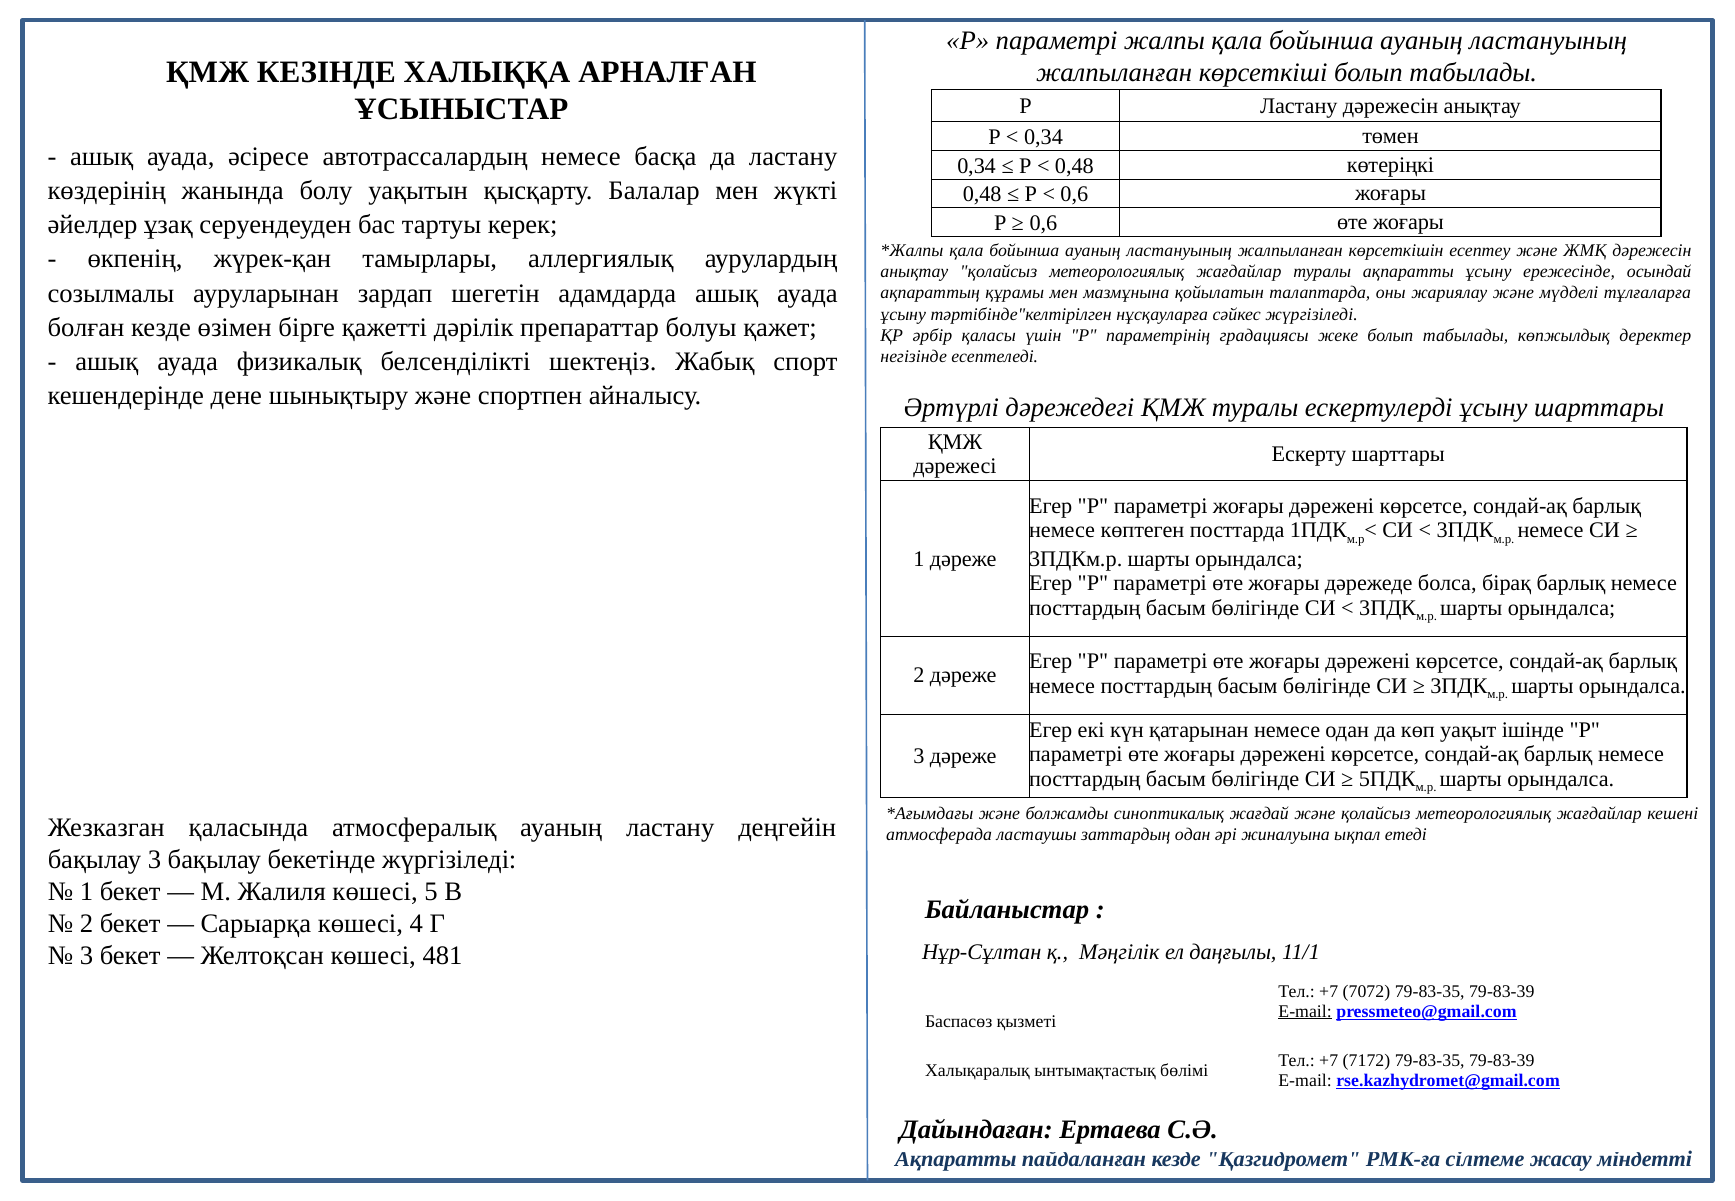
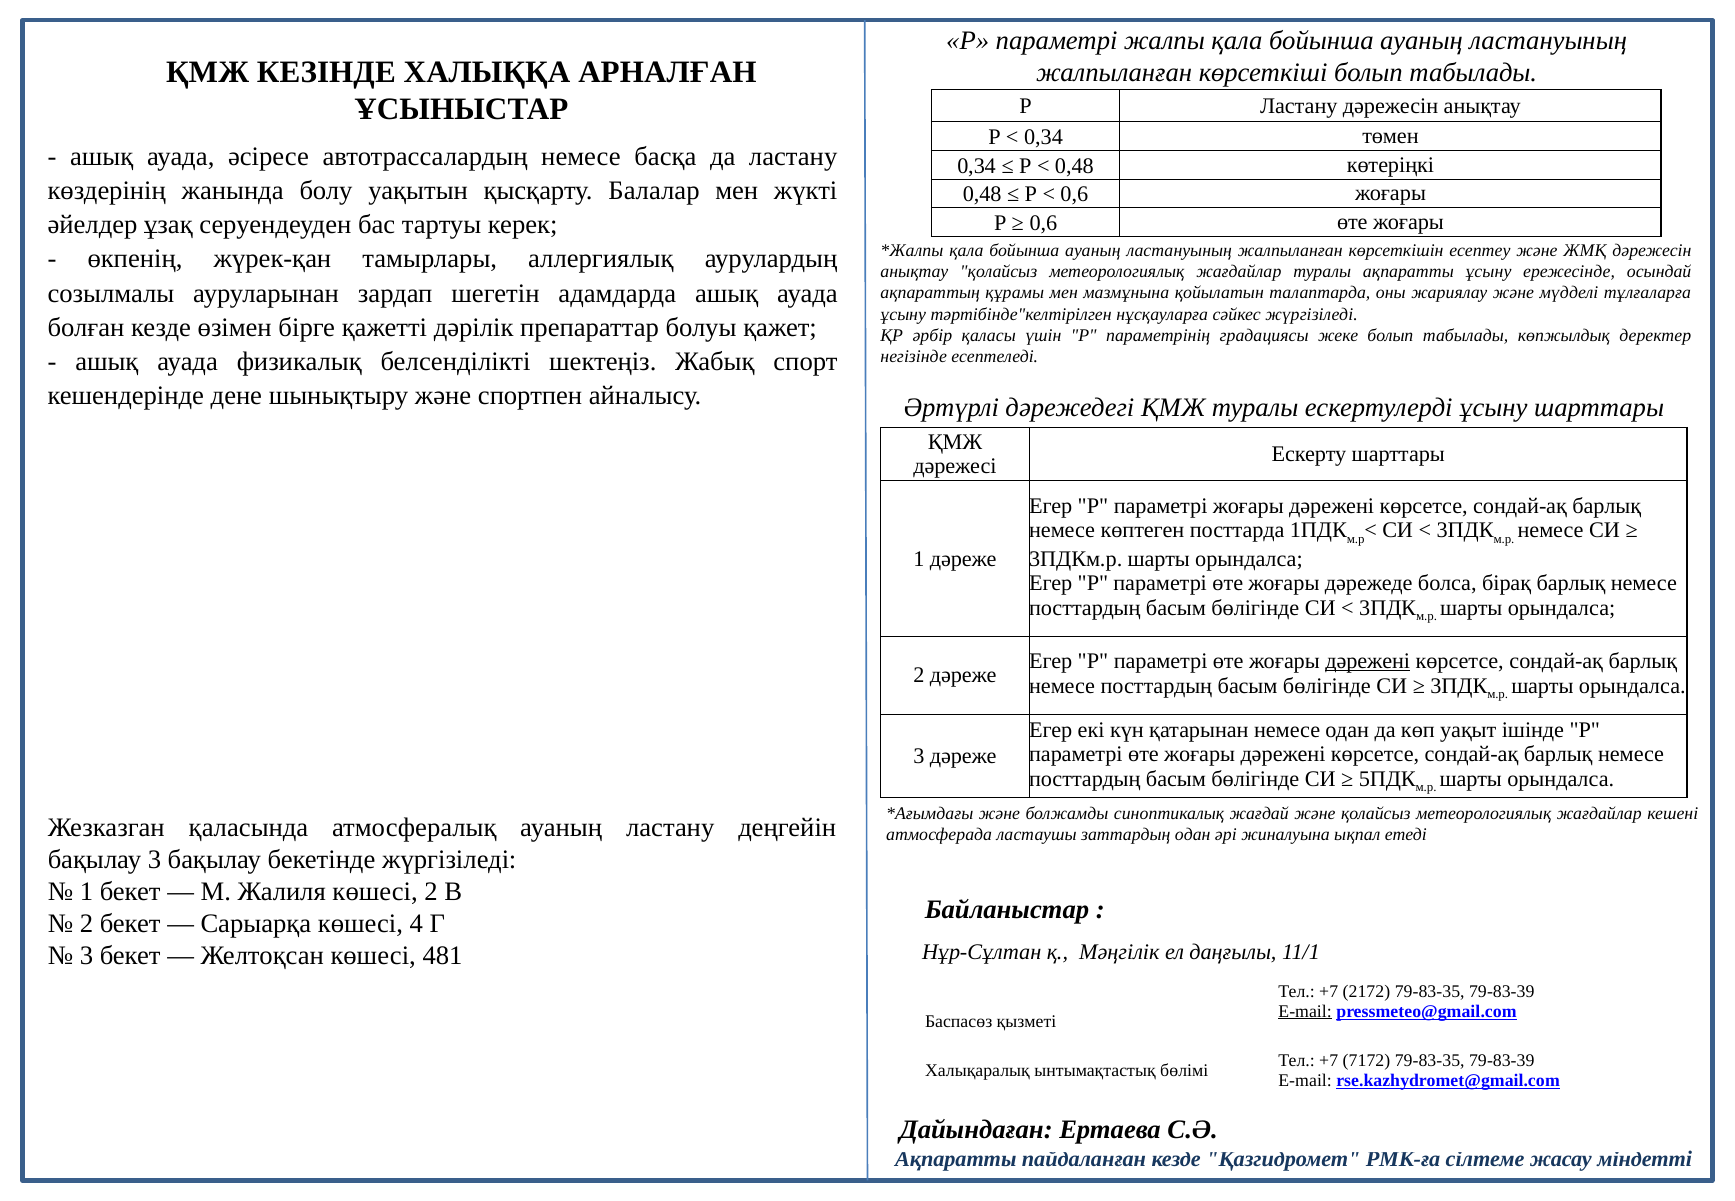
дәрежені underline: none -> present (1368, 661)
көшесі 5: 5 -> 2 (431, 892)
7072: 7072 -> 2172 (1366, 992)
